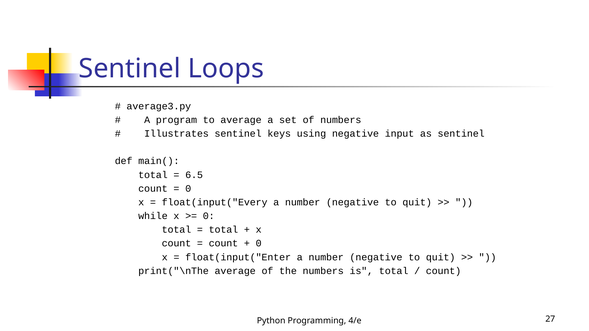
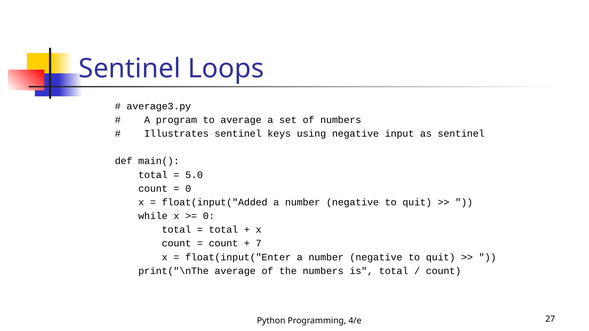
6.5: 6.5 -> 5.0 (194, 175)
float(input("Every: float(input("Every -> float(input("Added (215, 202)
0: 0 -> 7 (259, 244)
